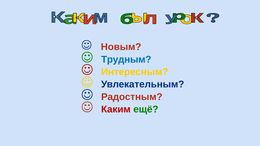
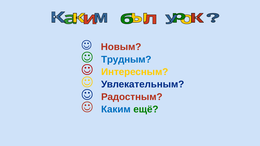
Каким colour: red -> blue (116, 109)
